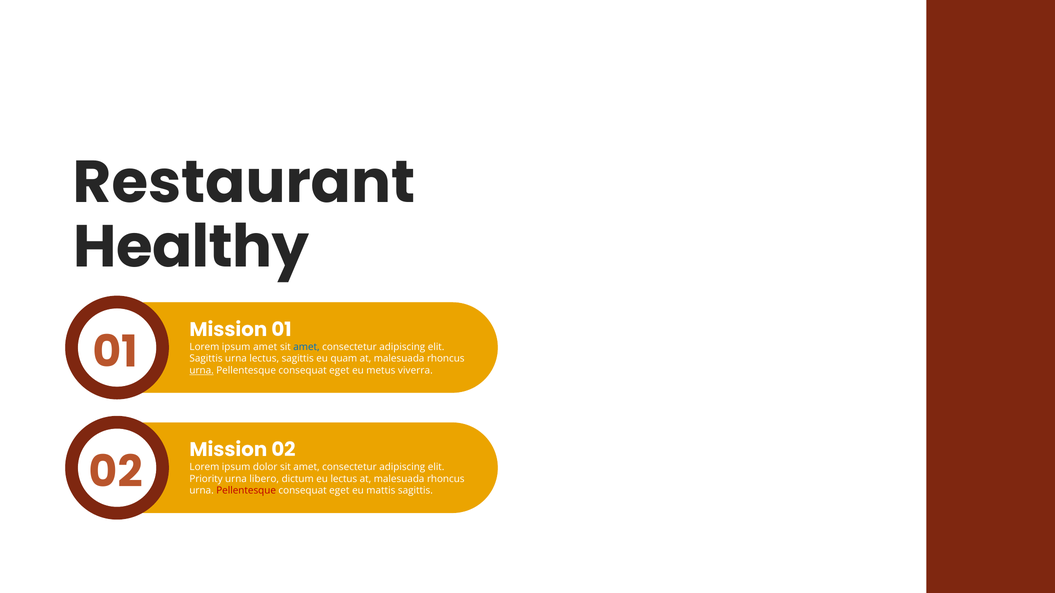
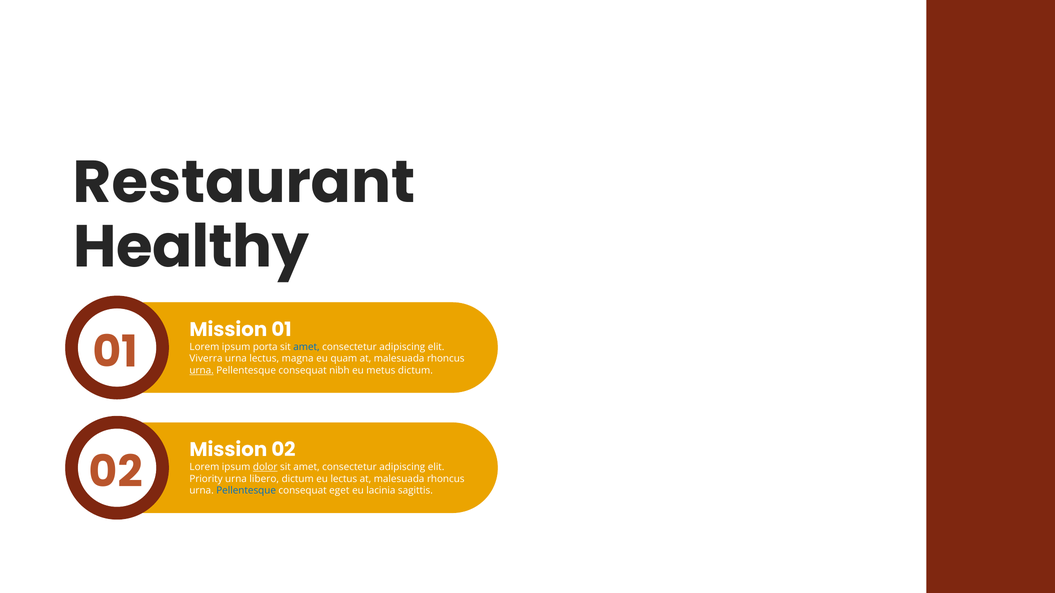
amet: amet -> porta (265, 347)
Sagittis: Sagittis -> Viverra (206, 359)
lectus sagittis: sagittis -> magna (298, 359)
eget: eget -> nibh (339, 371)
metus viverra: viverra -> dictum (415, 371)
dolor underline: none -> present (265, 467)
Pellentesque colour: red -> blue (246, 491)
mattis: mattis -> lacinia (381, 491)
